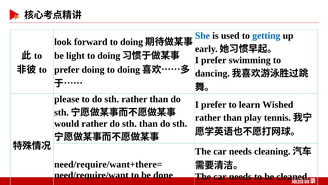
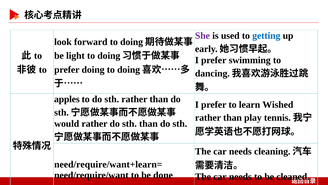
She colour: blue -> purple (202, 36)
please: please -> apples (67, 99)
need/require/want+there=: need/require/want+there= -> need/require/want+learn= (108, 164)
